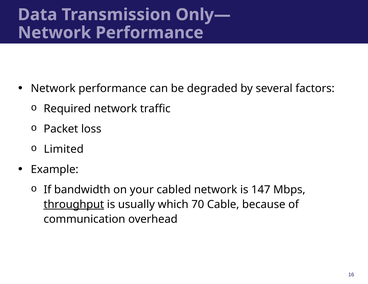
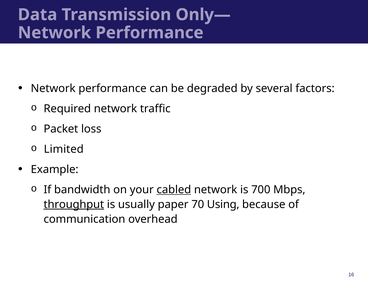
cabled underline: none -> present (174, 190)
147: 147 -> 700 (261, 190)
which: which -> paper (173, 205)
Cable: Cable -> Using (223, 205)
